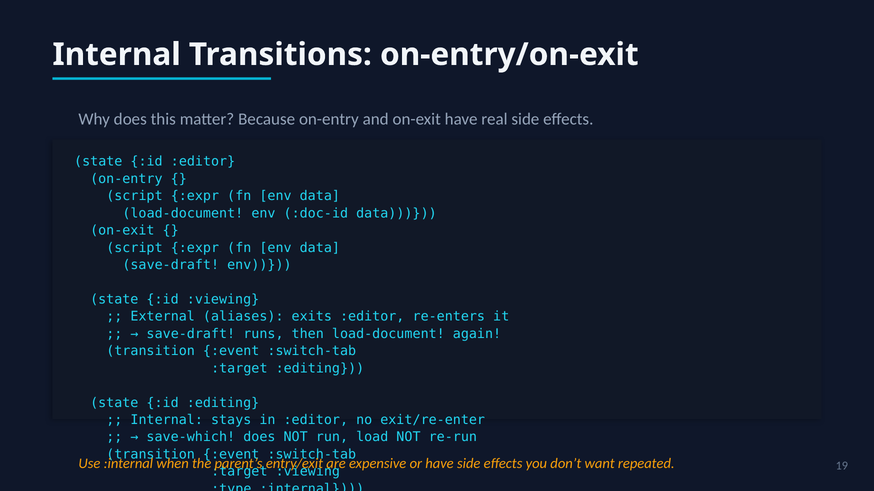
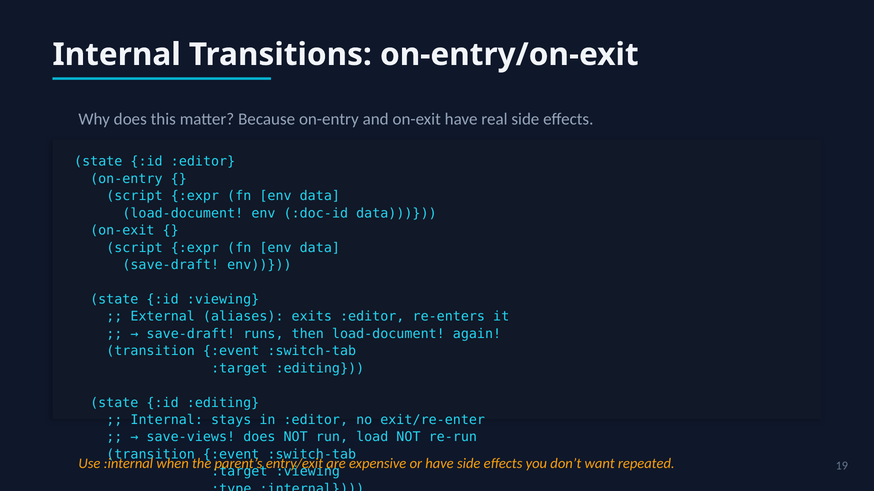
save-which: save-which -> save-views (191, 438)
